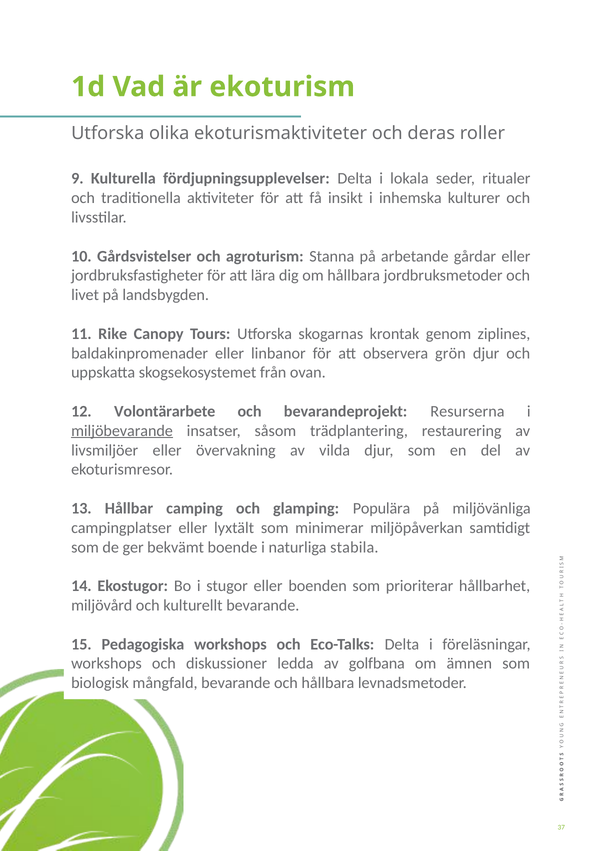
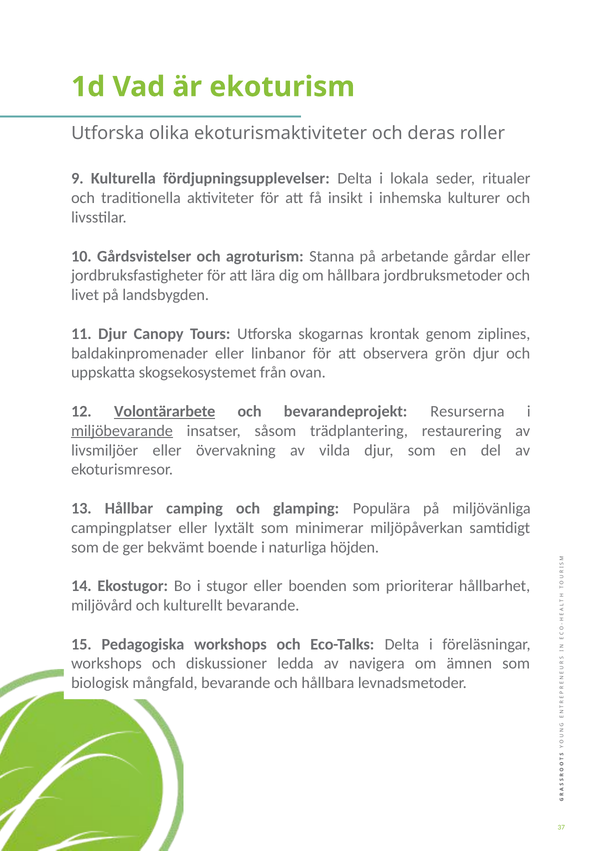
11 Rike: Rike -> Djur (113, 334)
Volontärarbete underline: none -> present (165, 412)
stabila: stabila -> höjden (355, 547)
golfbana: golfbana -> navigera (377, 664)
